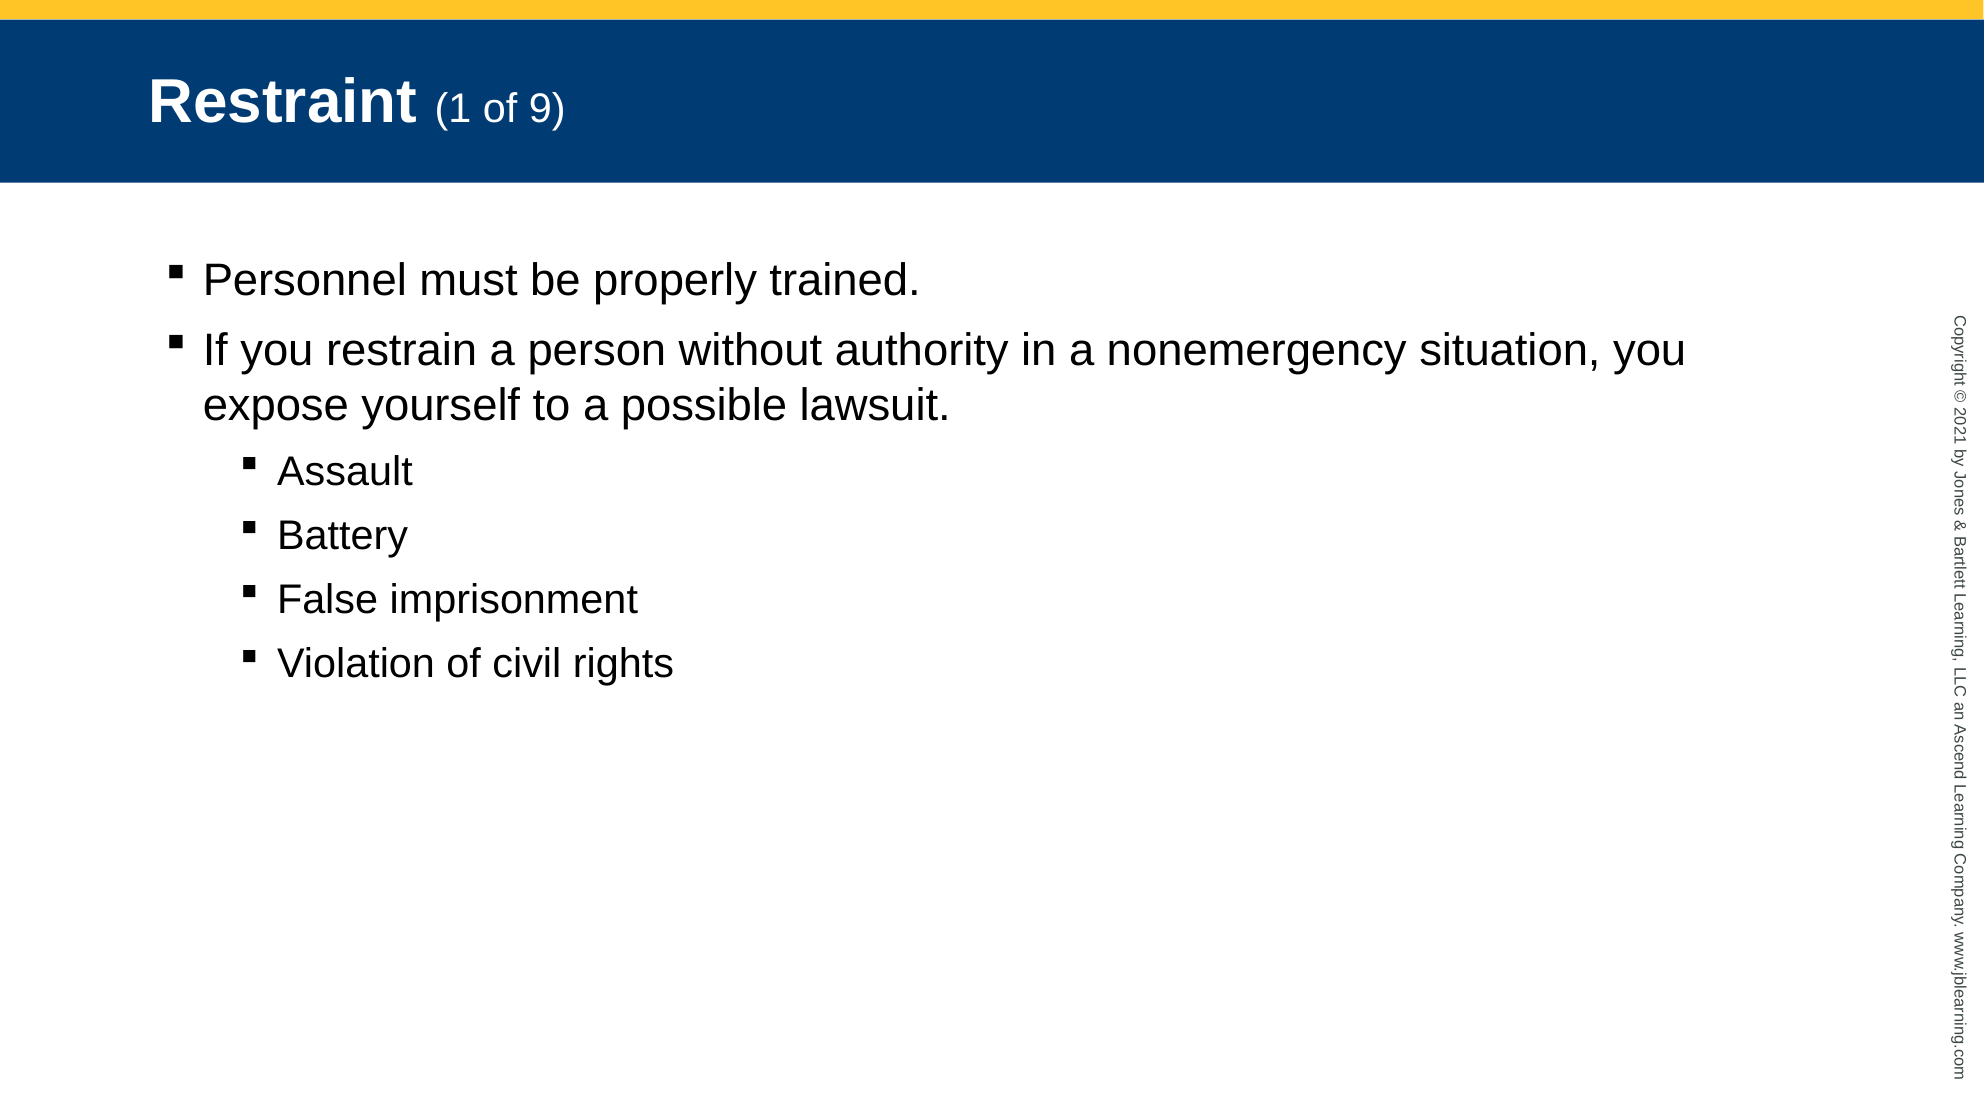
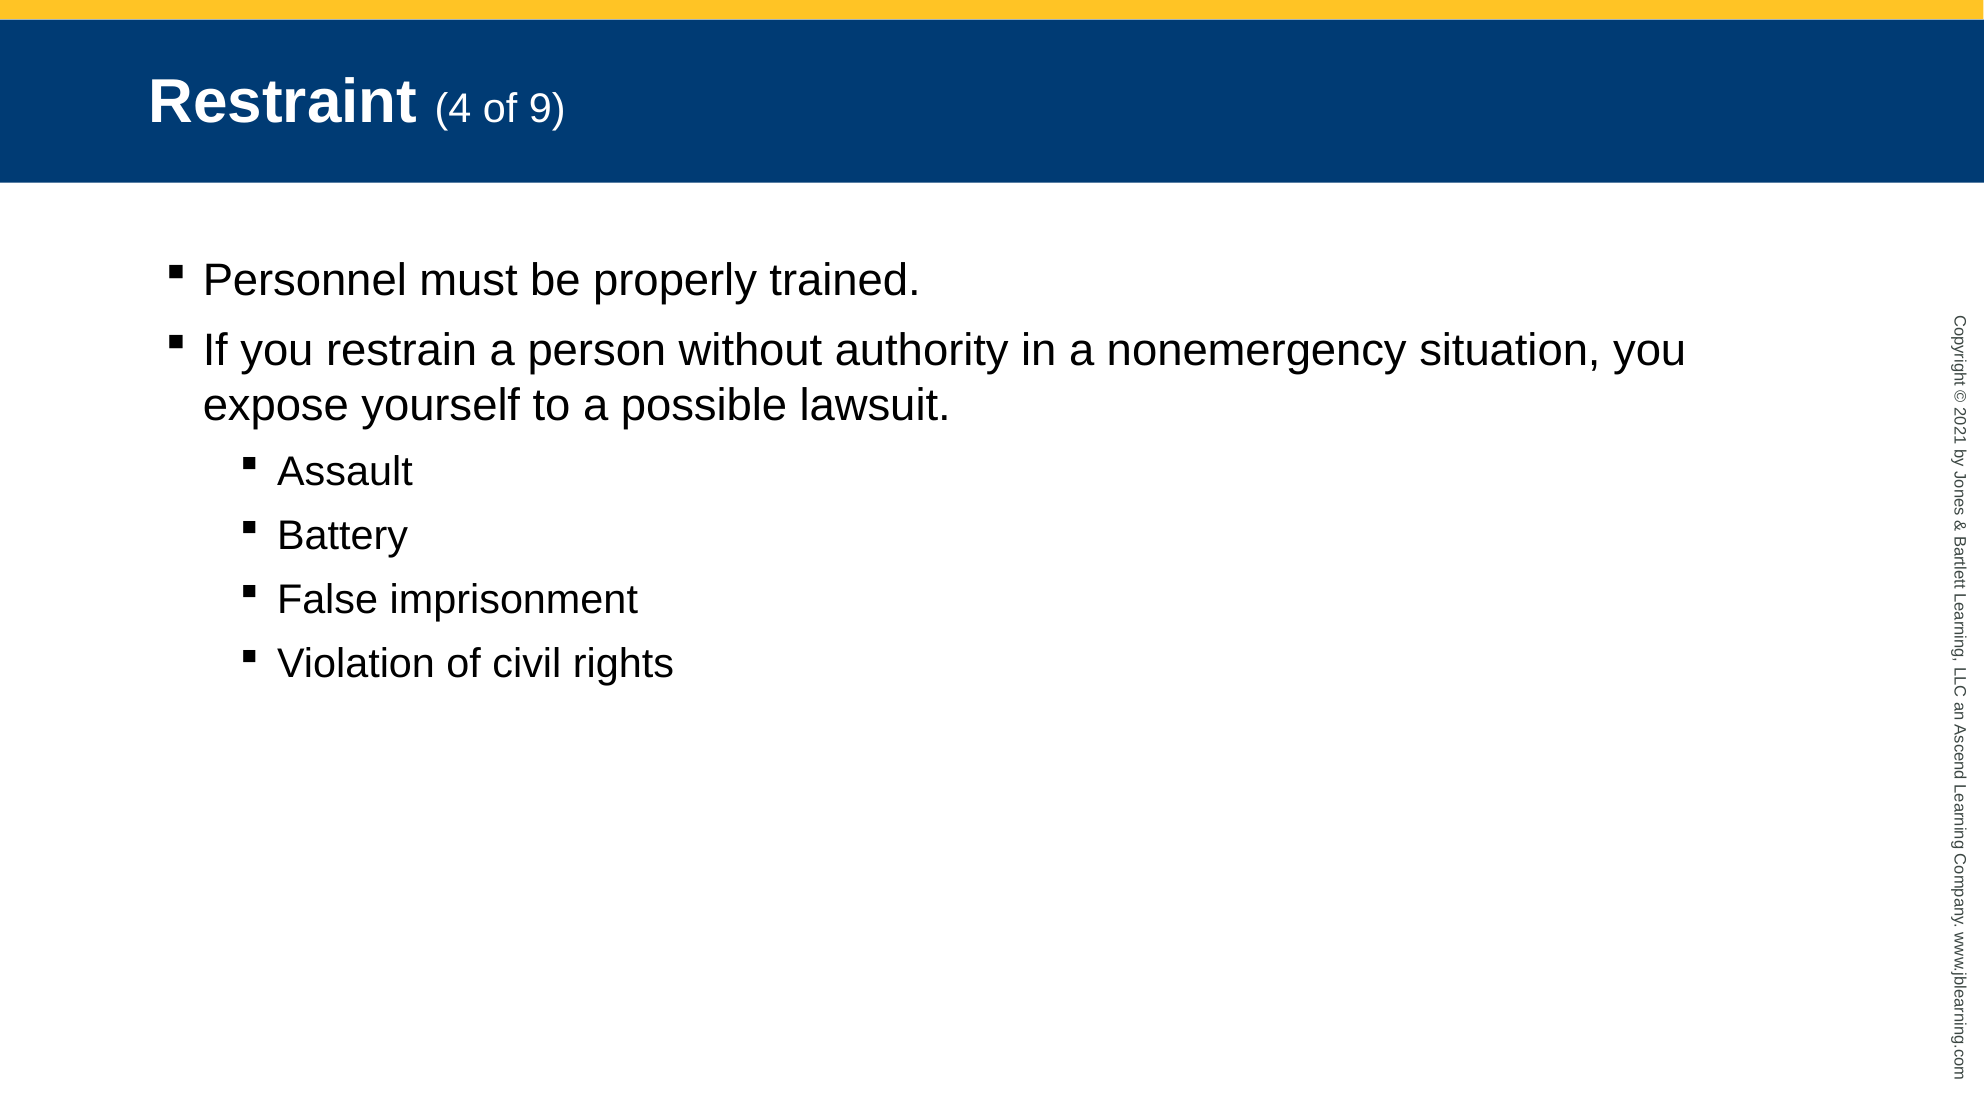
Restraint 1: 1 -> 4 (453, 109)
